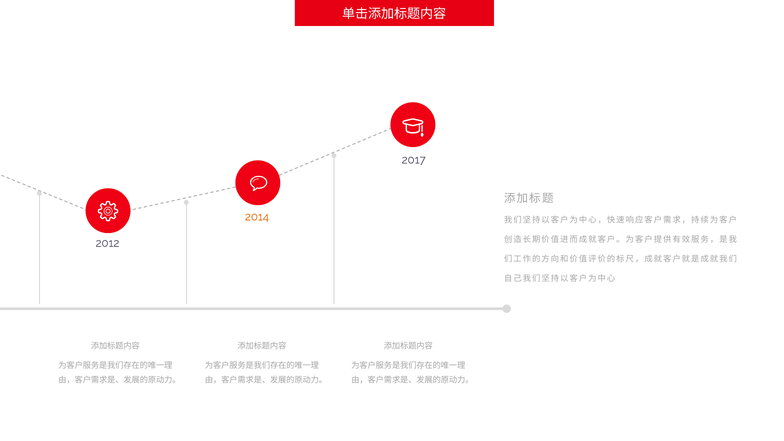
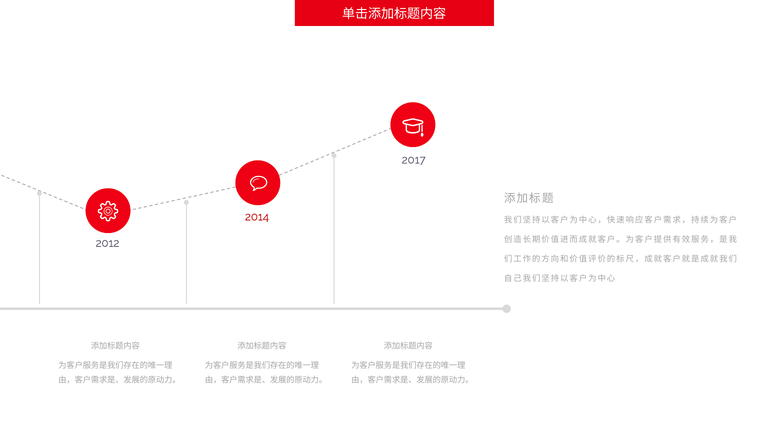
2014 colour: orange -> red (257, 217)
